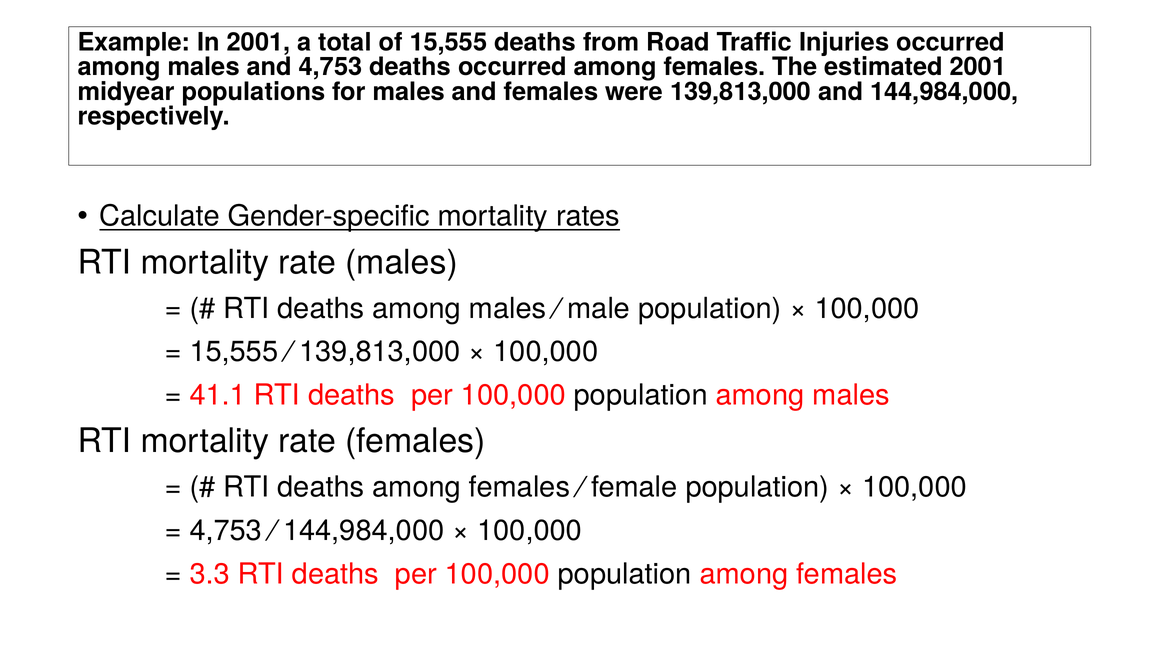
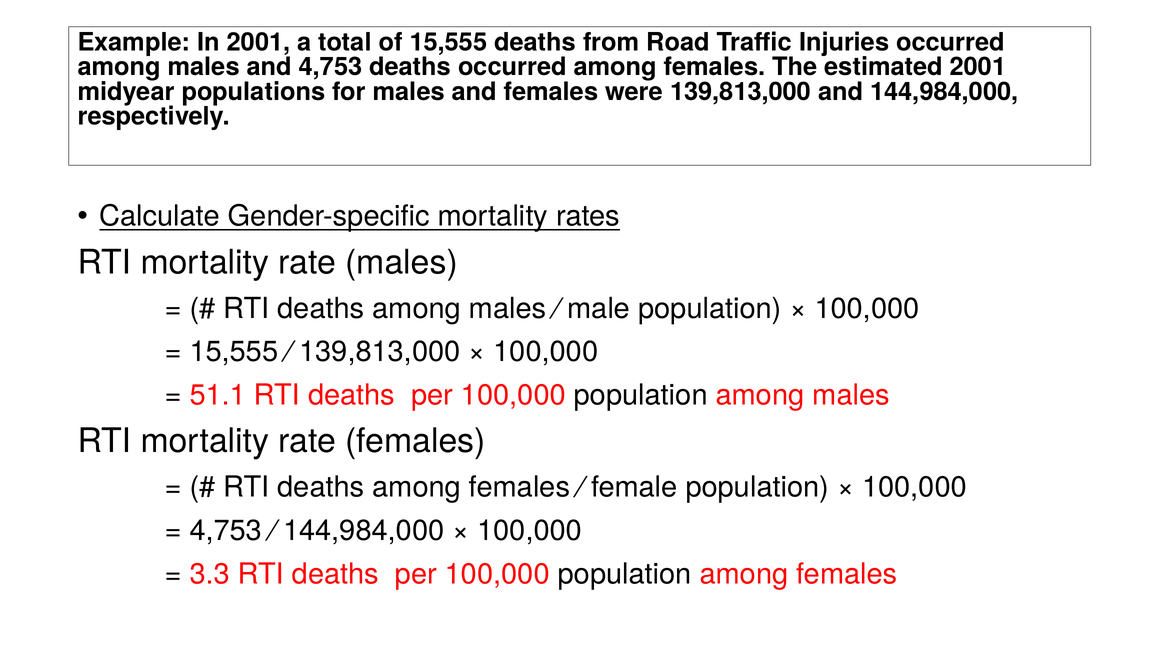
41.1: 41.1 -> 51.1 (218, 395)
